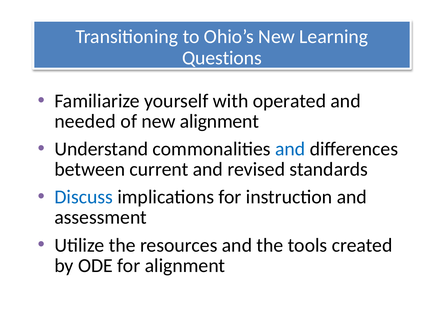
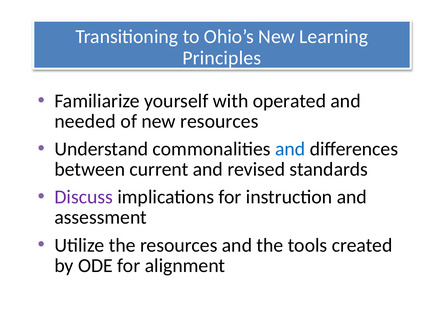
Questions: Questions -> Principles (222, 58)
new alignment: alignment -> resources (219, 121)
Discuss colour: blue -> purple (84, 197)
